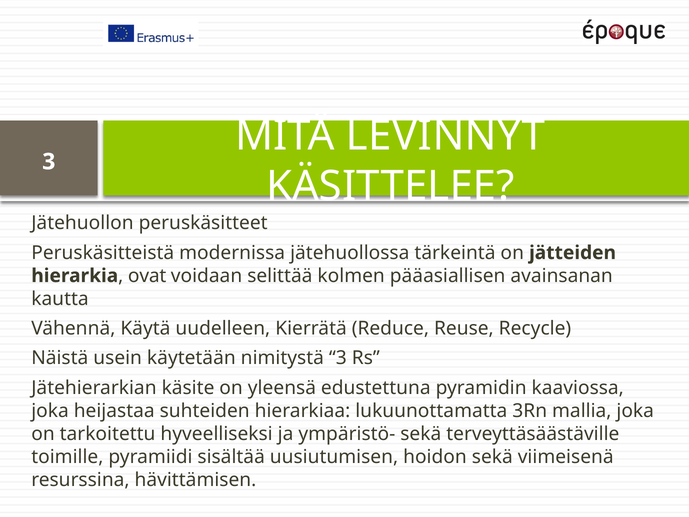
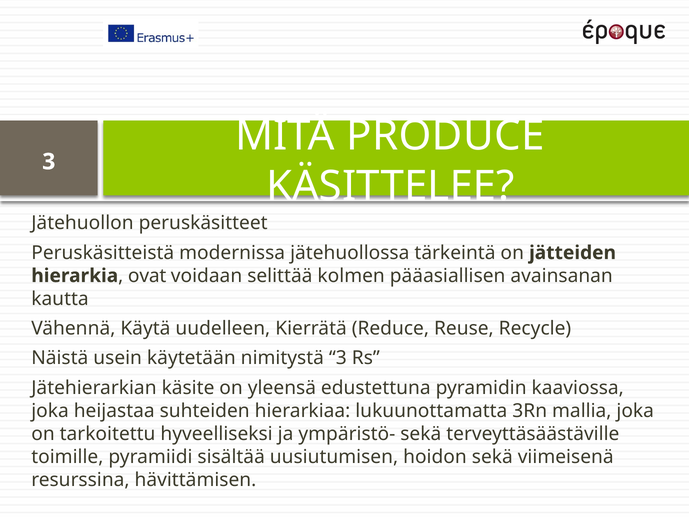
LEVINNYT: LEVINNYT -> PRODUCE (445, 136)
